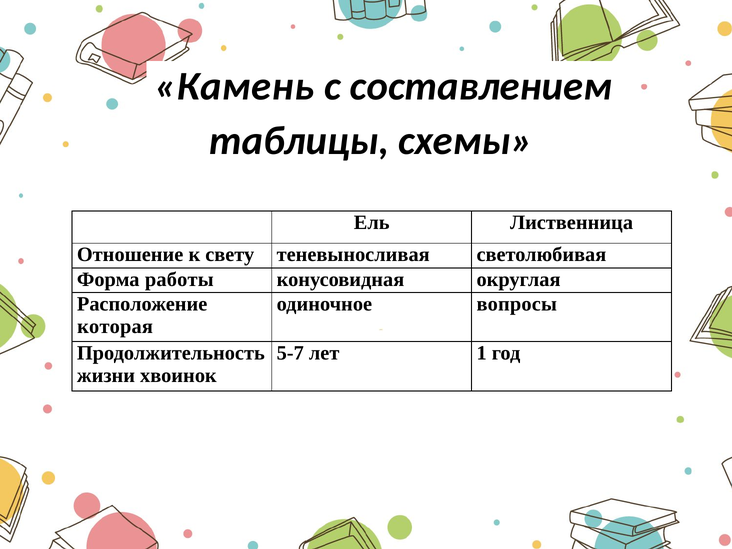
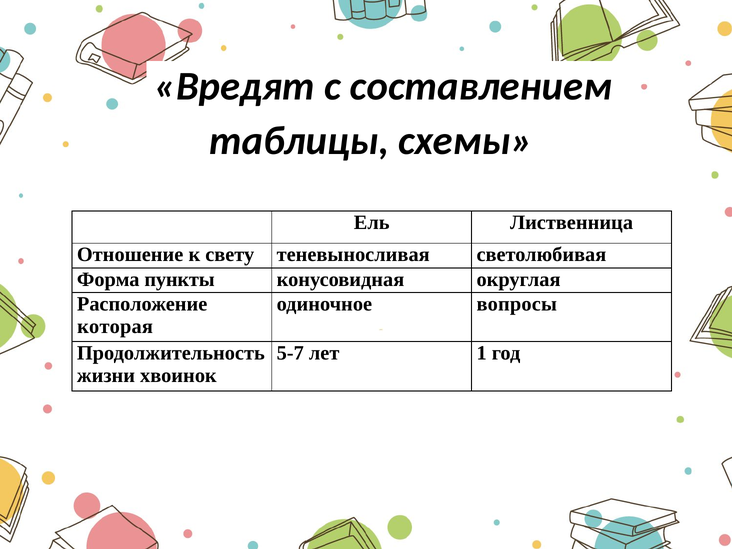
Камень: Камень -> Вредят (235, 87)
работы: работы -> пункты (180, 279)
